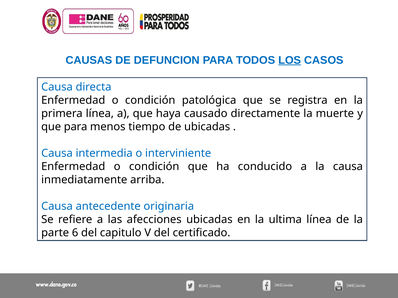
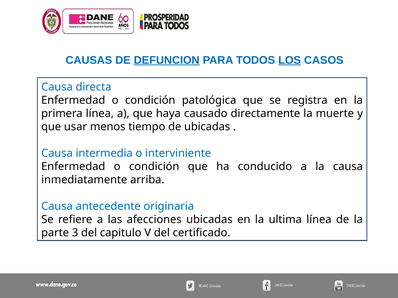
DEFUNCION underline: none -> present (167, 60)
que para: para -> usar (76, 127)
6: 6 -> 3 (75, 233)
